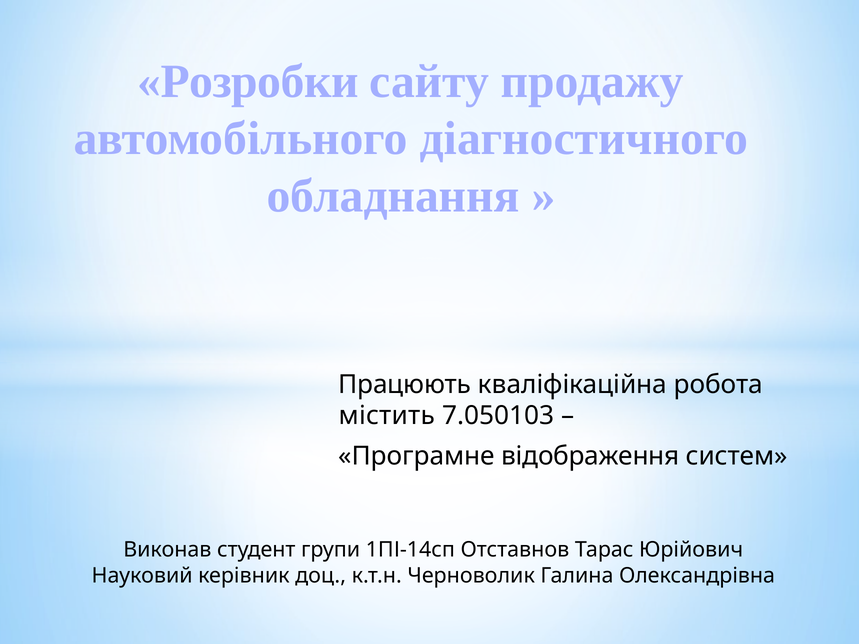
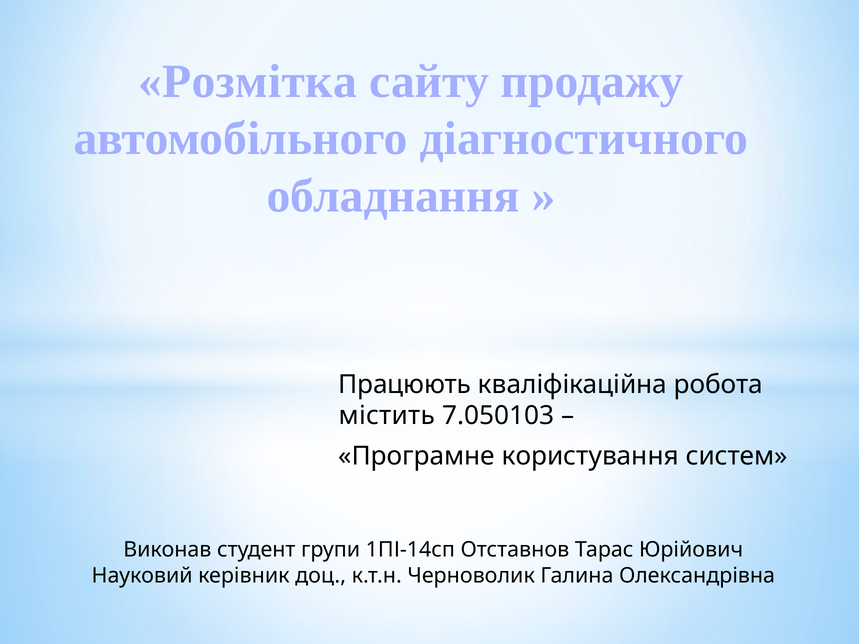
Розробки: Розробки -> Розмітка (248, 81)
відображення: відображення -> користування (590, 456)
